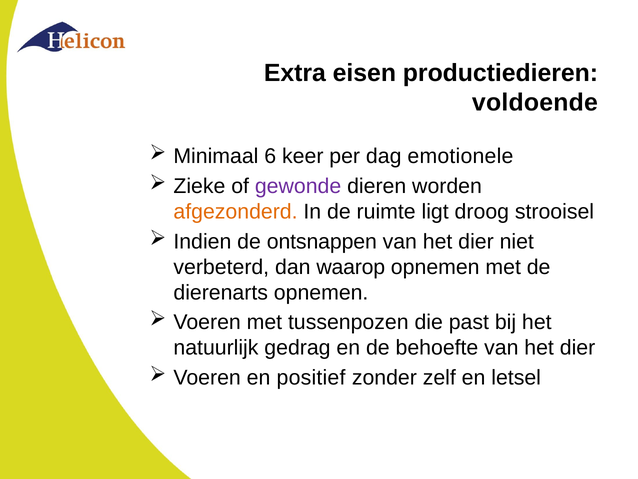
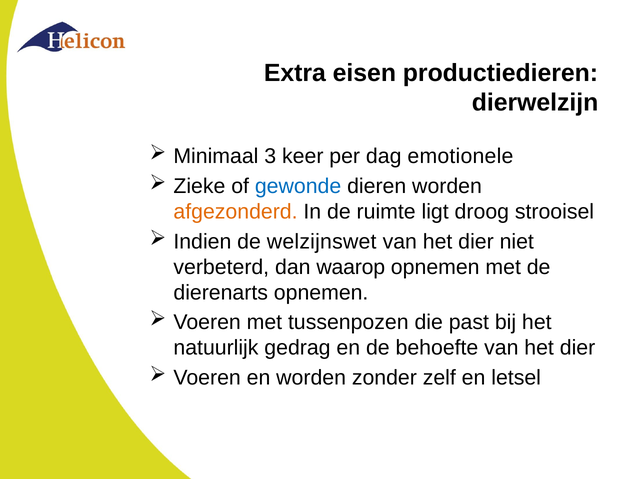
voldoende: voldoende -> dierwelzijn (535, 103)
6: 6 -> 3 (270, 156)
gewonde colour: purple -> blue (298, 186)
ontsnappen: ontsnappen -> welzijnswet (322, 241)
en positief: positief -> worden (311, 377)
